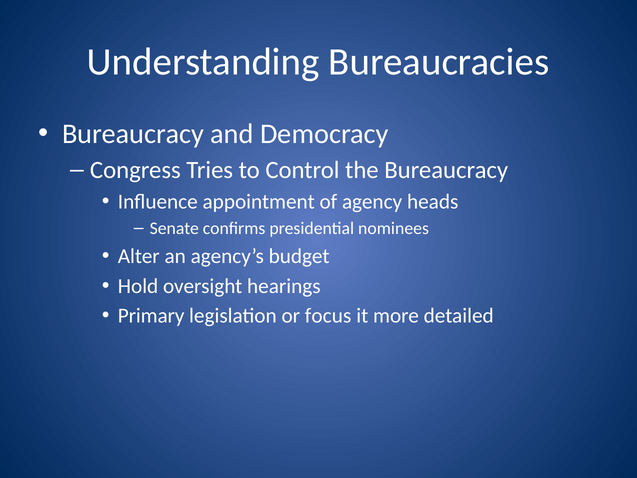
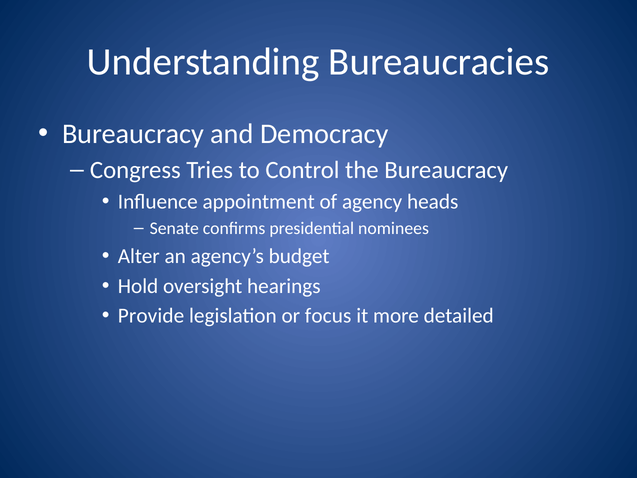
Primary: Primary -> Provide (151, 316)
